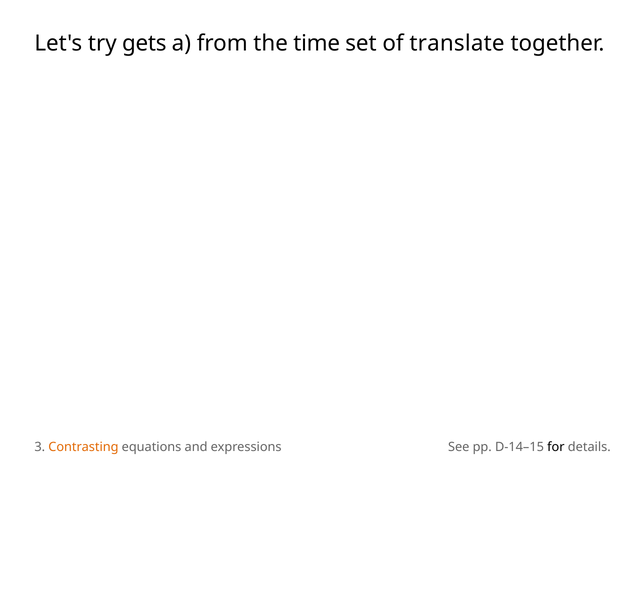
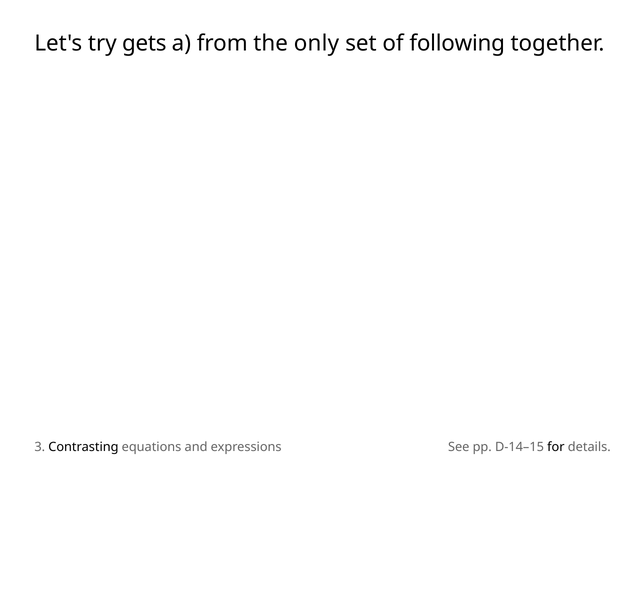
time: time -> only (316, 43)
translate: translate -> following (457, 43)
Contrasting colour: orange -> black (83, 447)
